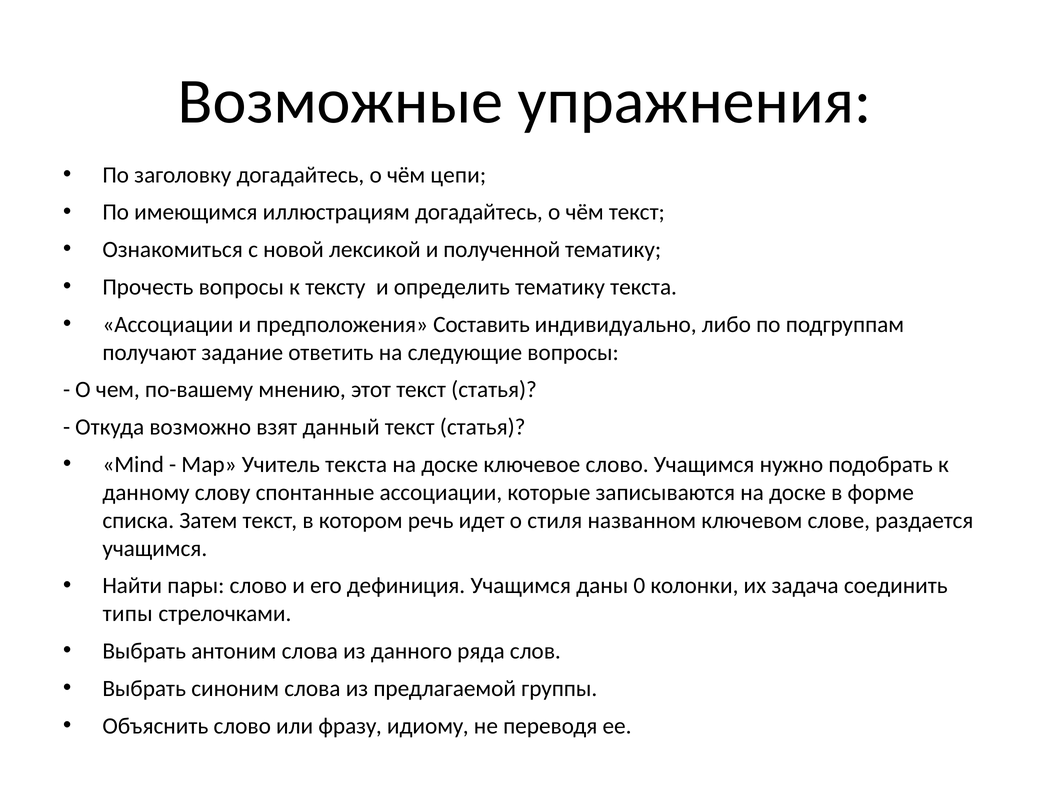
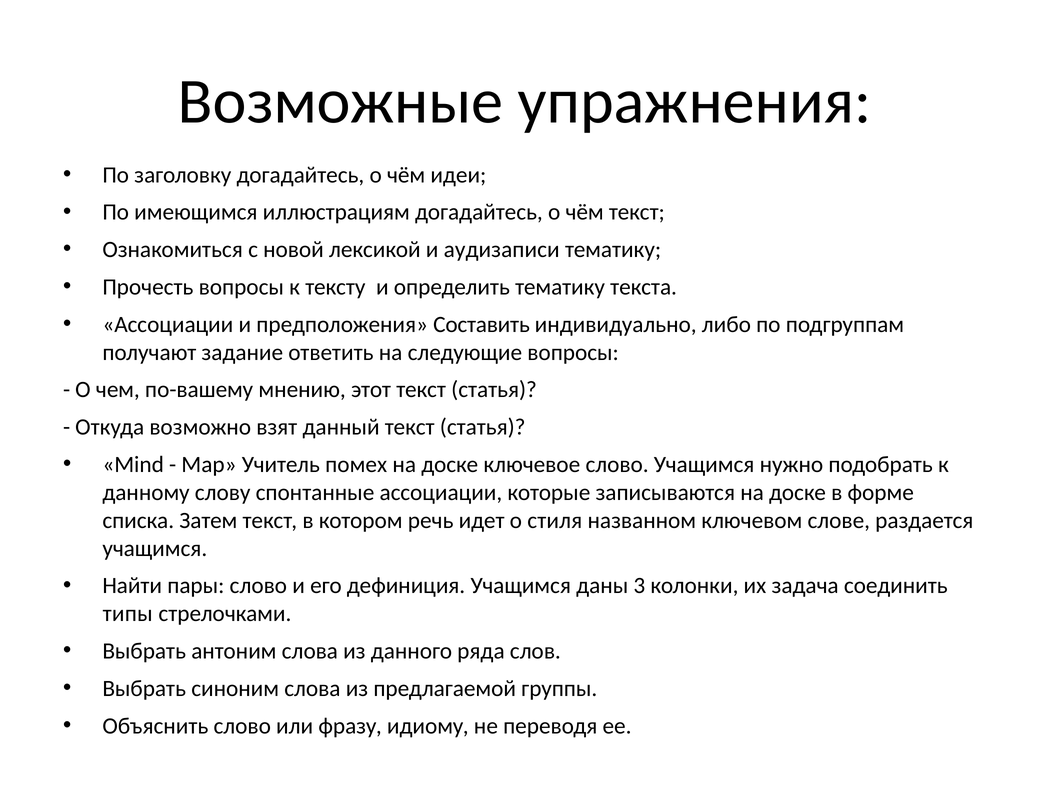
цепи: цепи -> идеи (458, 175)
полученной: полученной -> аудизаписи (502, 249)
Учитель текста: текста -> помех (356, 464)
0: 0 -> 3 (639, 585)
